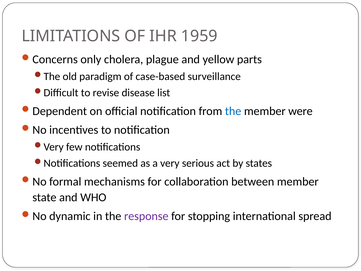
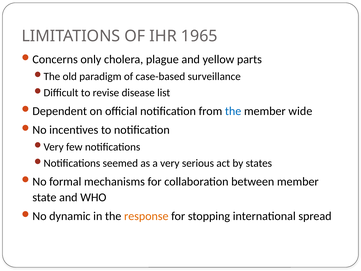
1959: 1959 -> 1965 (199, 36)
were: were -> wide (300, 111)
response colour: purple -> orange (146, 216)
